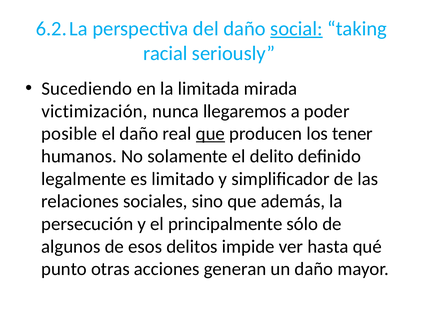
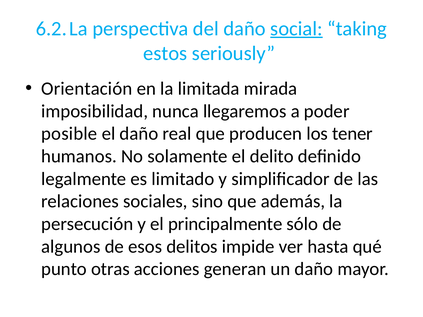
racial: racial -> estos (165, 53)
Sucediendo: Sucediendo -> Orientación (87, 89)
victimización: victimización -> imposibilidad (95, 111)
que underline: present -> none (210, 134)
